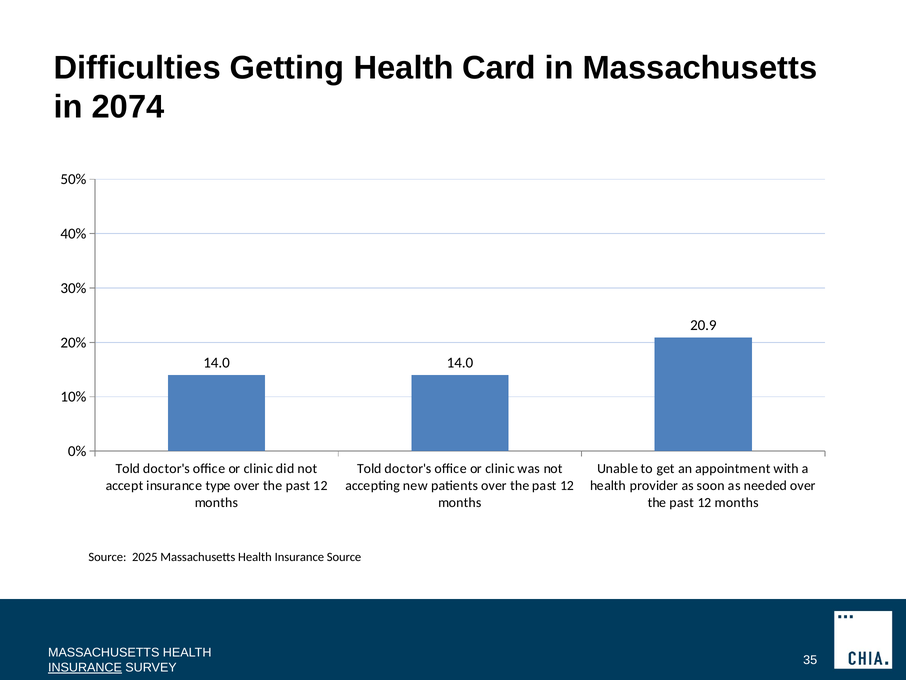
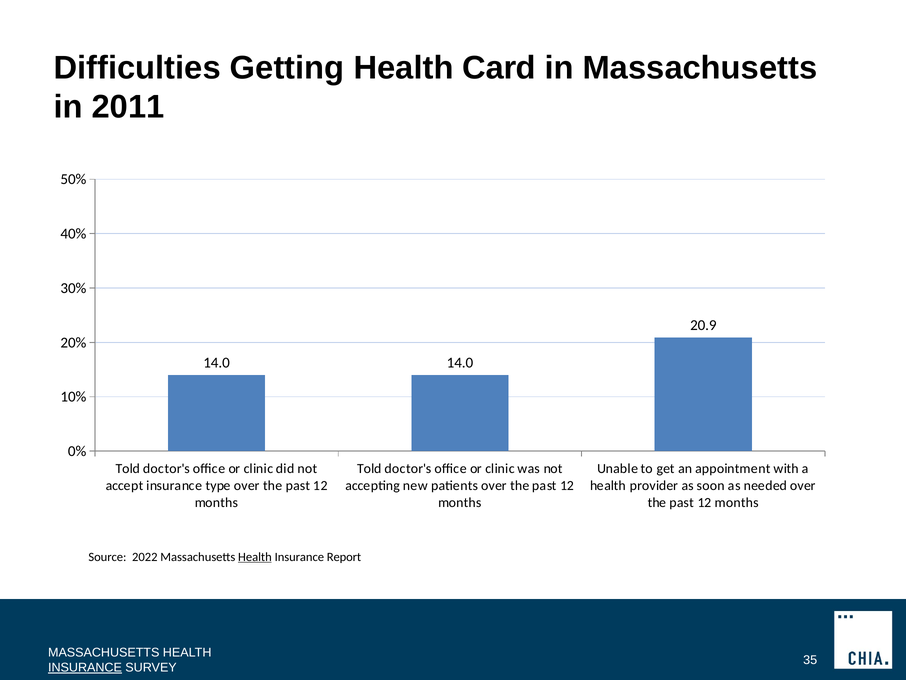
2074: 2074 -> 2011 (128, 107)
2025: 2025 -> 2022 (145, 556)
Health underline: none -> present (255, 556)
Insurance Source: Source -> Report (344, 556)
